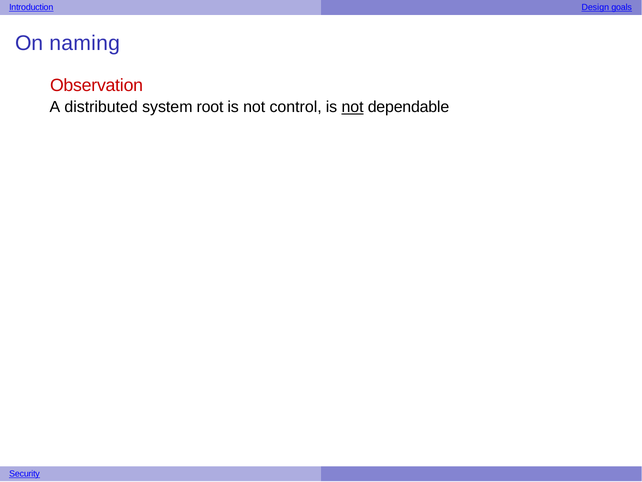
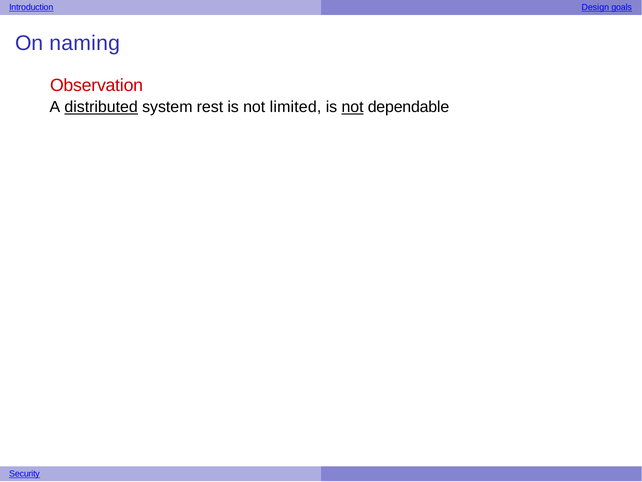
distributed underline: none -> present (101, 107)
root: root -> rest (210, 107)
control: control -> limited (296, 107)
